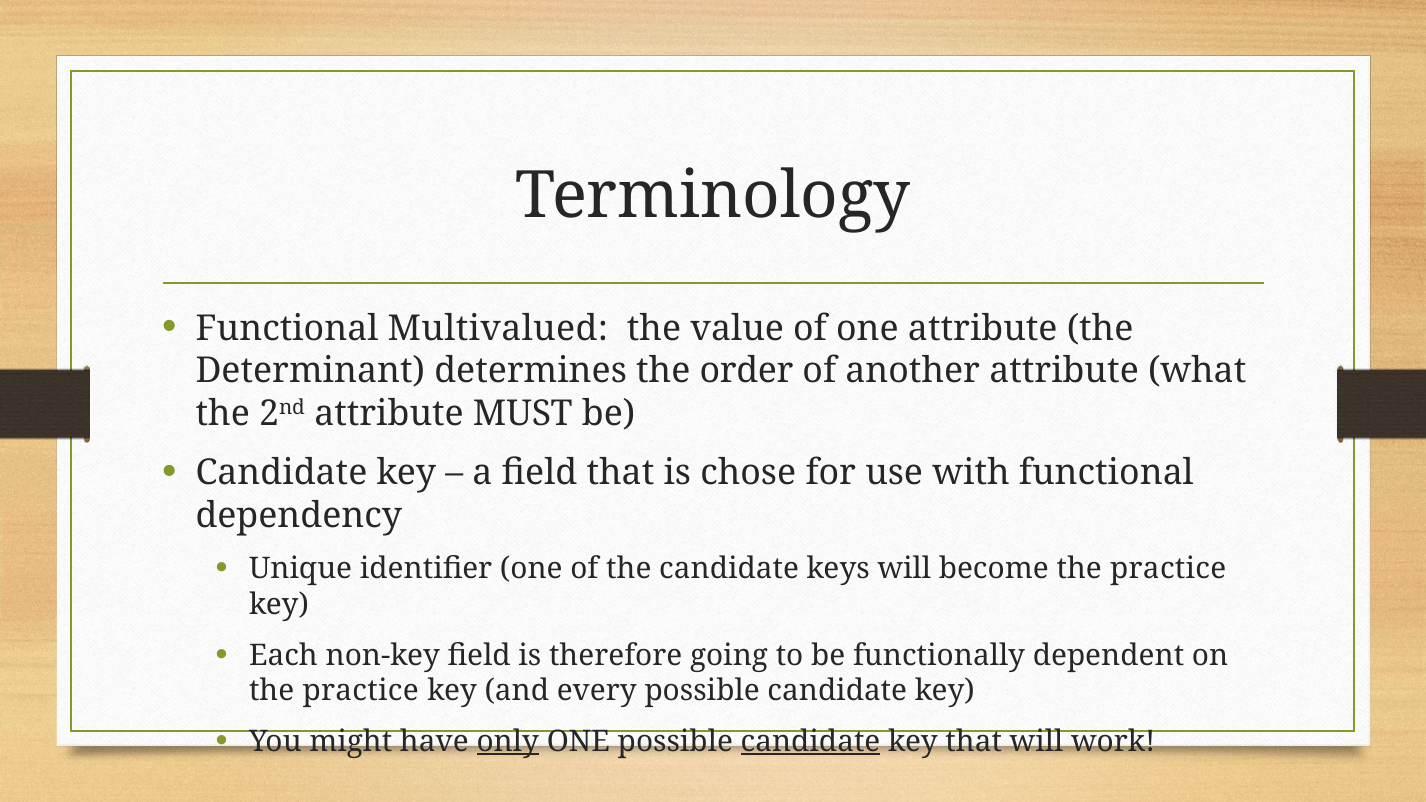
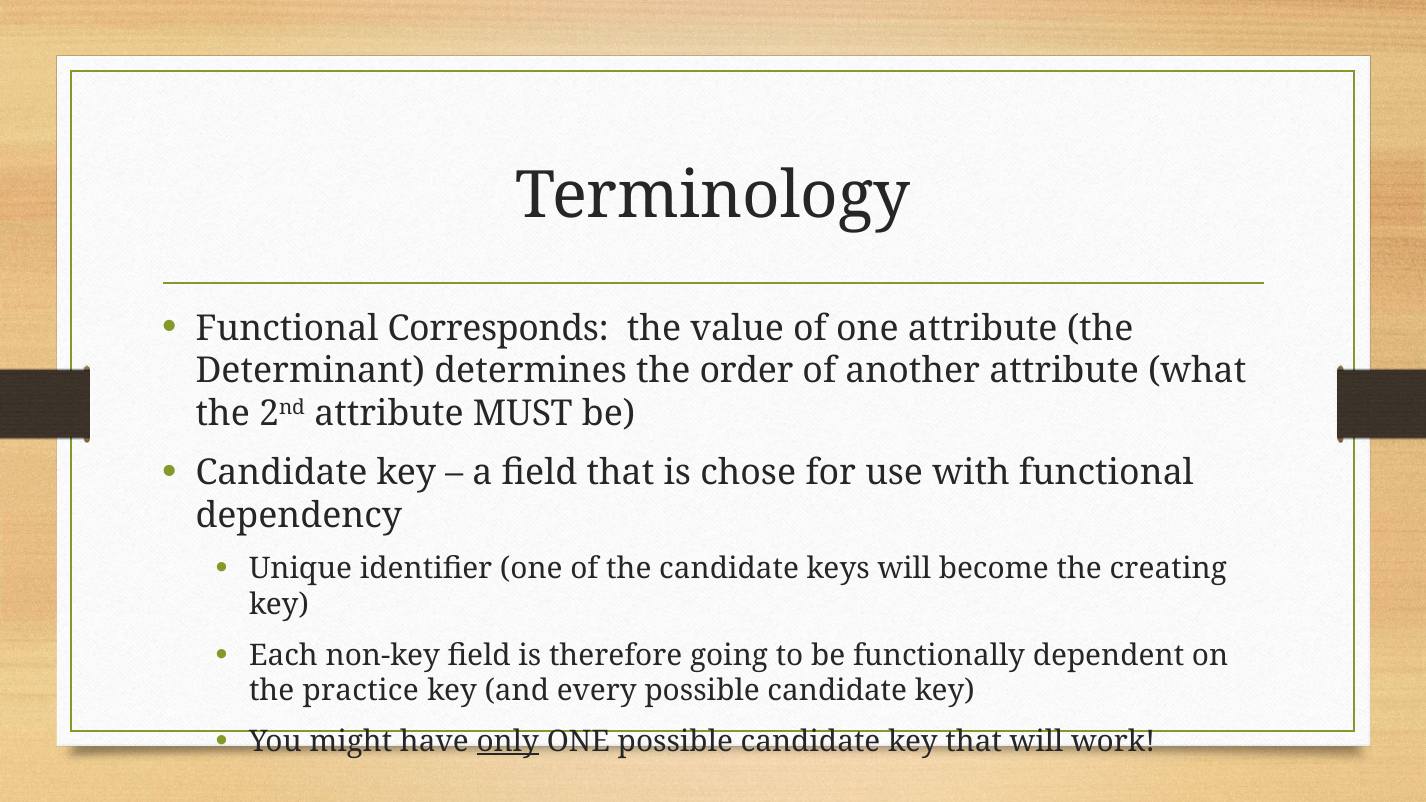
Multivalued: Multivalued -> Corresponds (498, 328)
become the practice: practice -> creating (1168, 569)
candidate underline: present -> none (811, 742)
